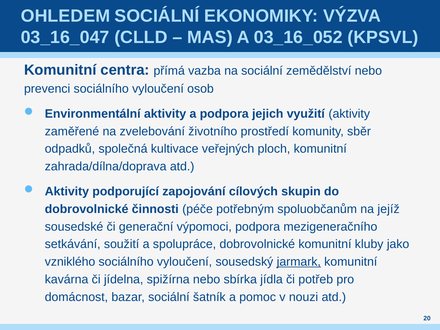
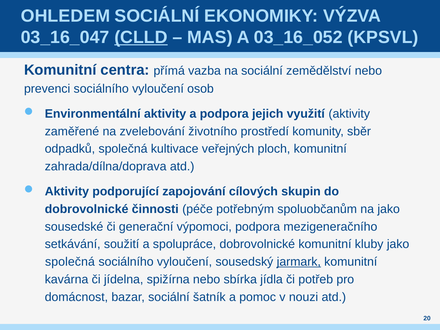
CLLD underline: none -> present (141, 37)
na jejíž: jejíž -> jako (389, 209)
vzniklého: vzniklého -> společná (70, 262)
